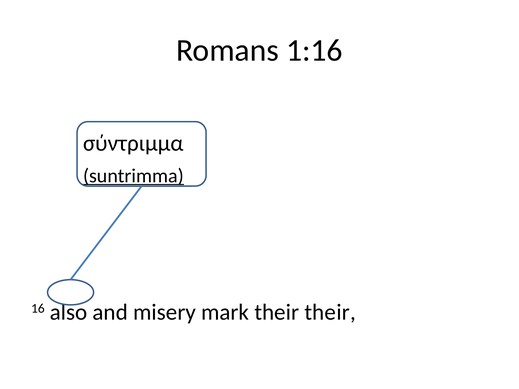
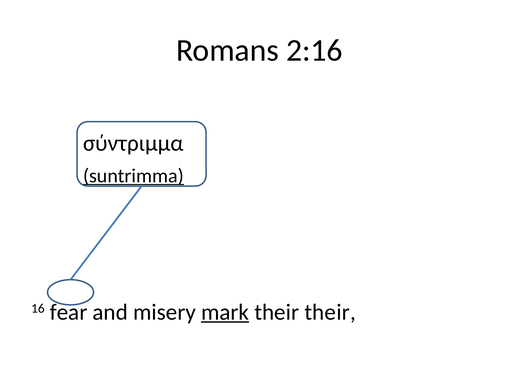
1:16: 1:16 -> 2:16 (314, 50)
also: also -> fear (69, 312)
mark underline: none -> present (225, 312)
